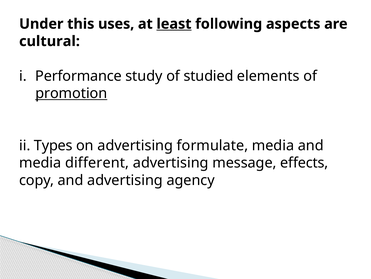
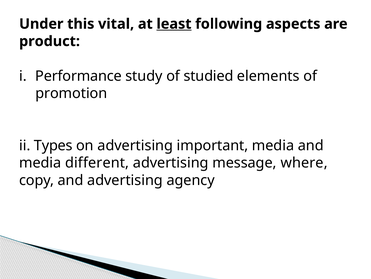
uses: uses -> vital (116, 24)
cultural: cultural -> product (50, 41)
promotion underline: present -> none (71, 93)
formulate: formulate -> important (212, 145)
effects: effects -> where (304, 162)
